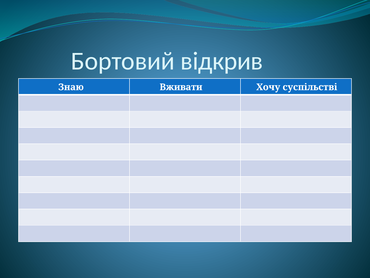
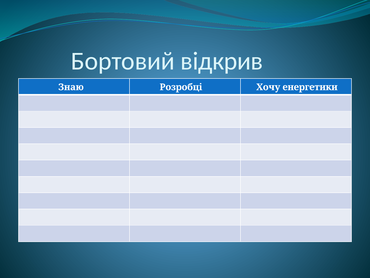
Вживати: Вживати -> Розробці (181, 87)
суспільстві: суспільстві -> енергетики (310, 87)
